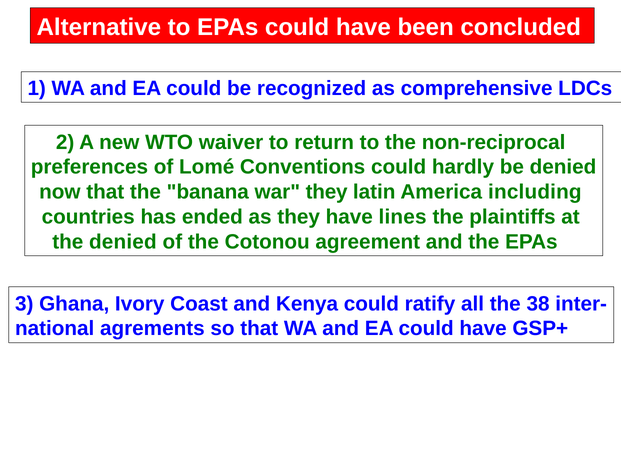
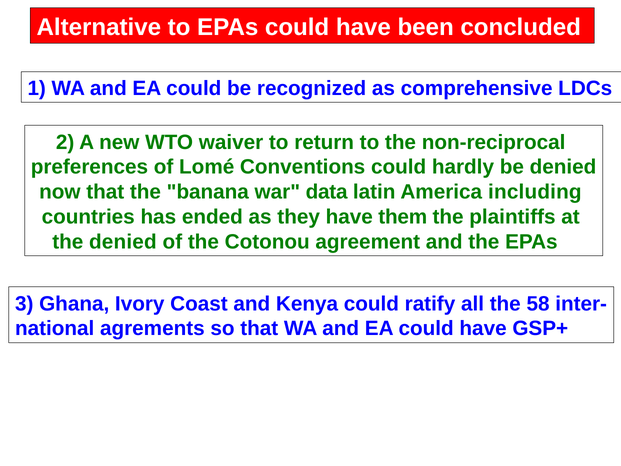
war they: they -> data (327, 192)
lines: lines -> them (403, 217)
38: 38 -> 58 (538, 304)
